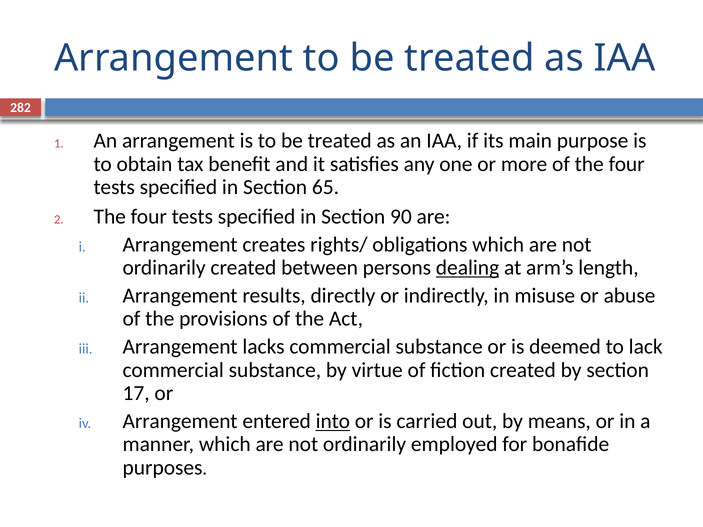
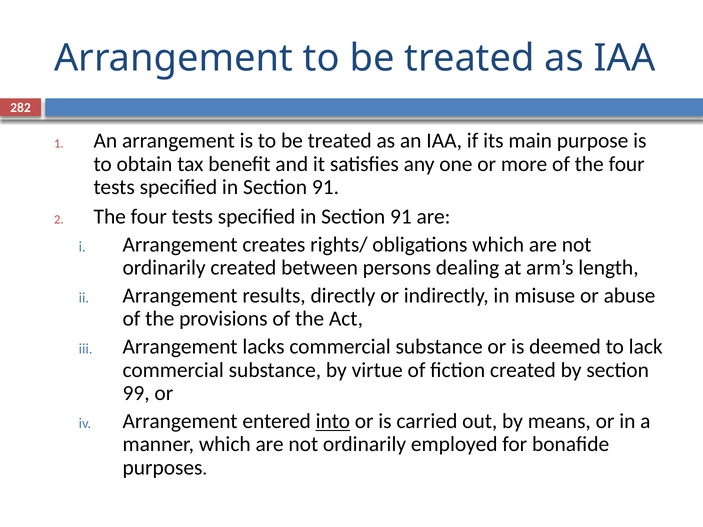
65: 65 -> 91 (325, 187)
90: 90 -> 91 (401, 217)
dealing underline: present -> none (468, 268)
17: 17 -> 99 (136, 393)
